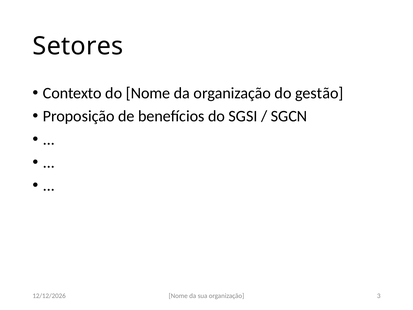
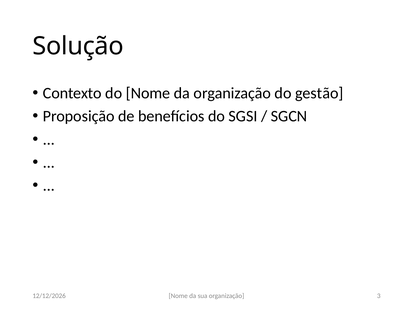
Setores: Setores -> Solução (78, 46)
